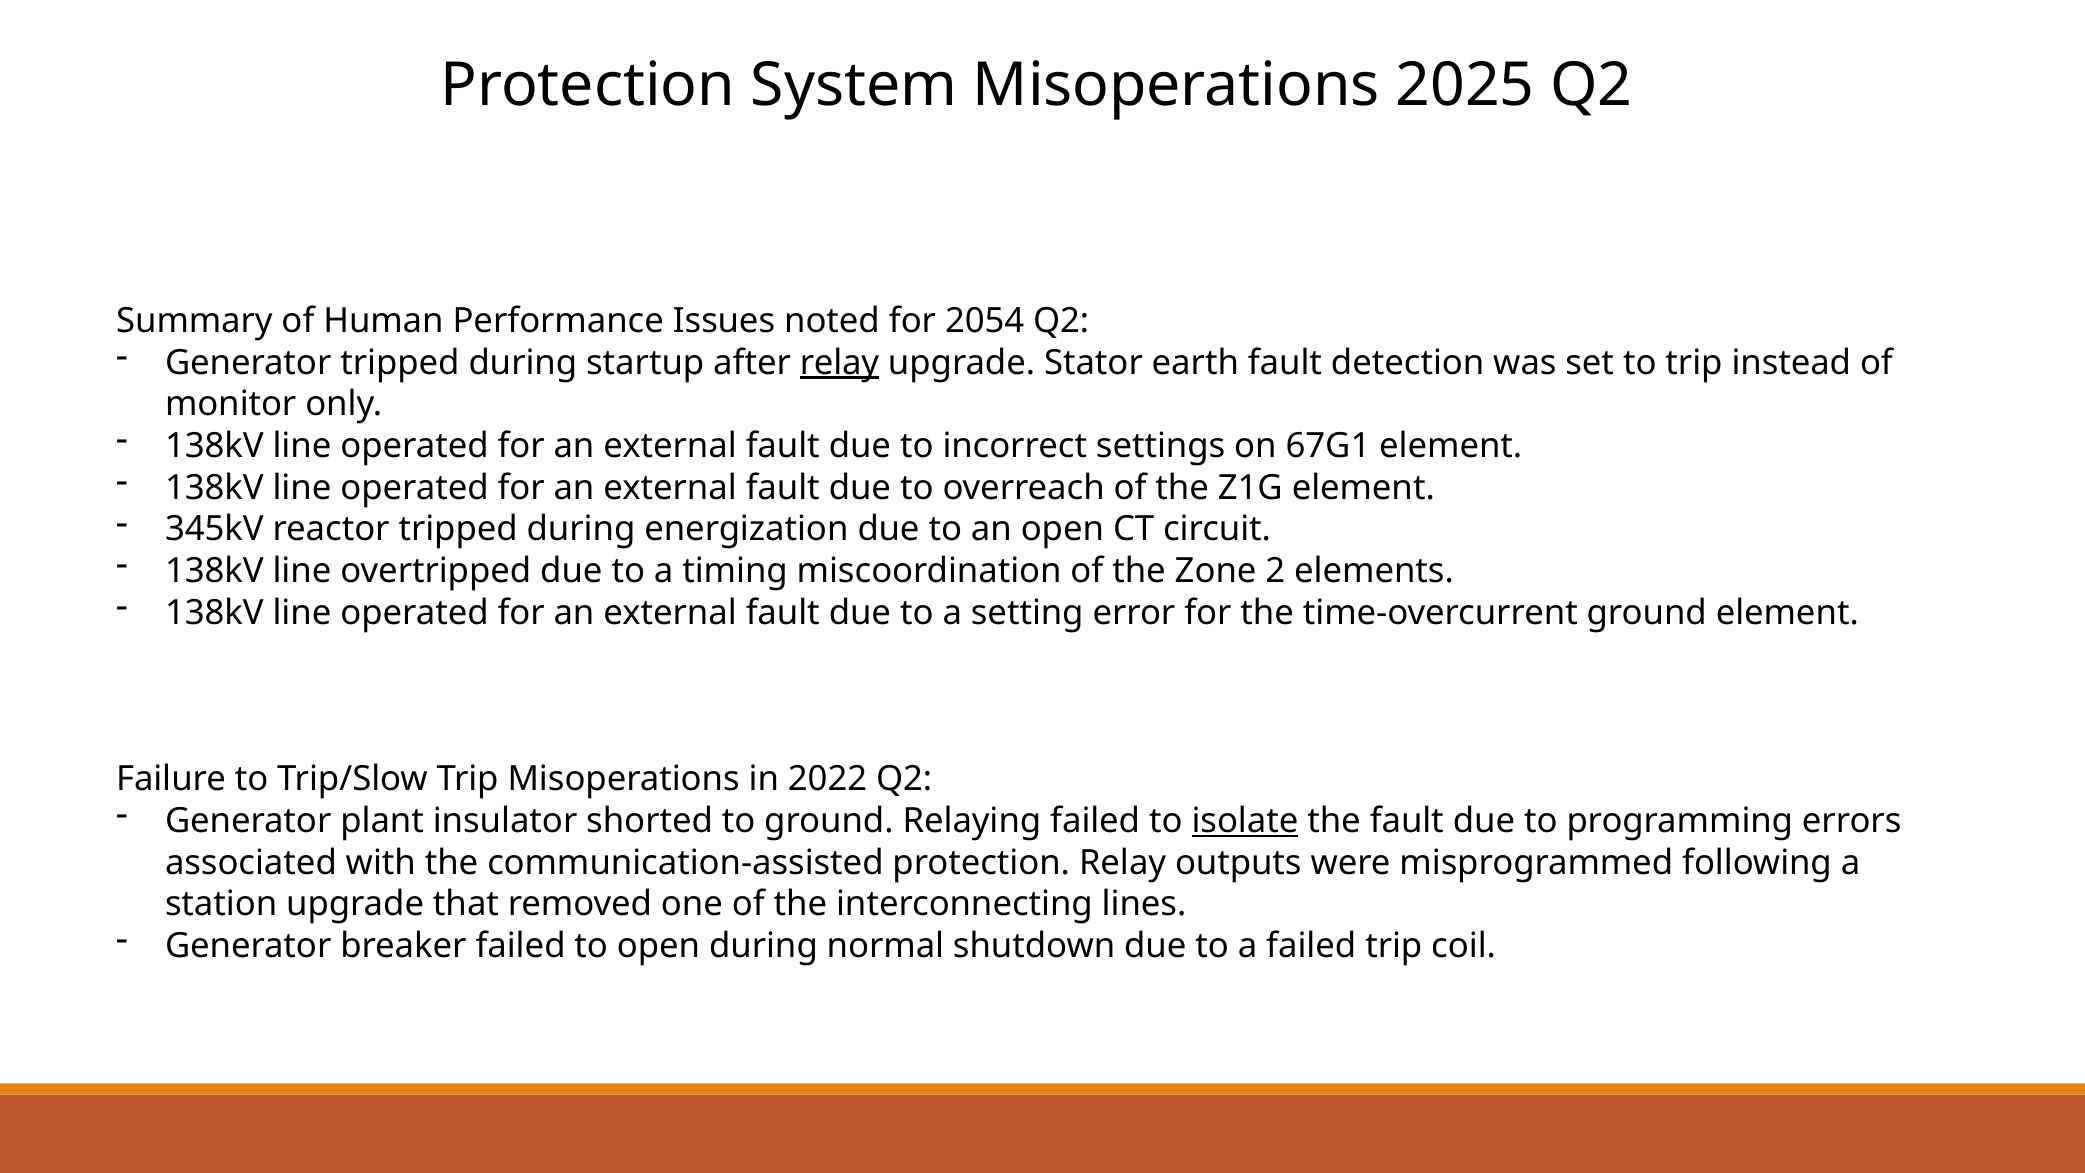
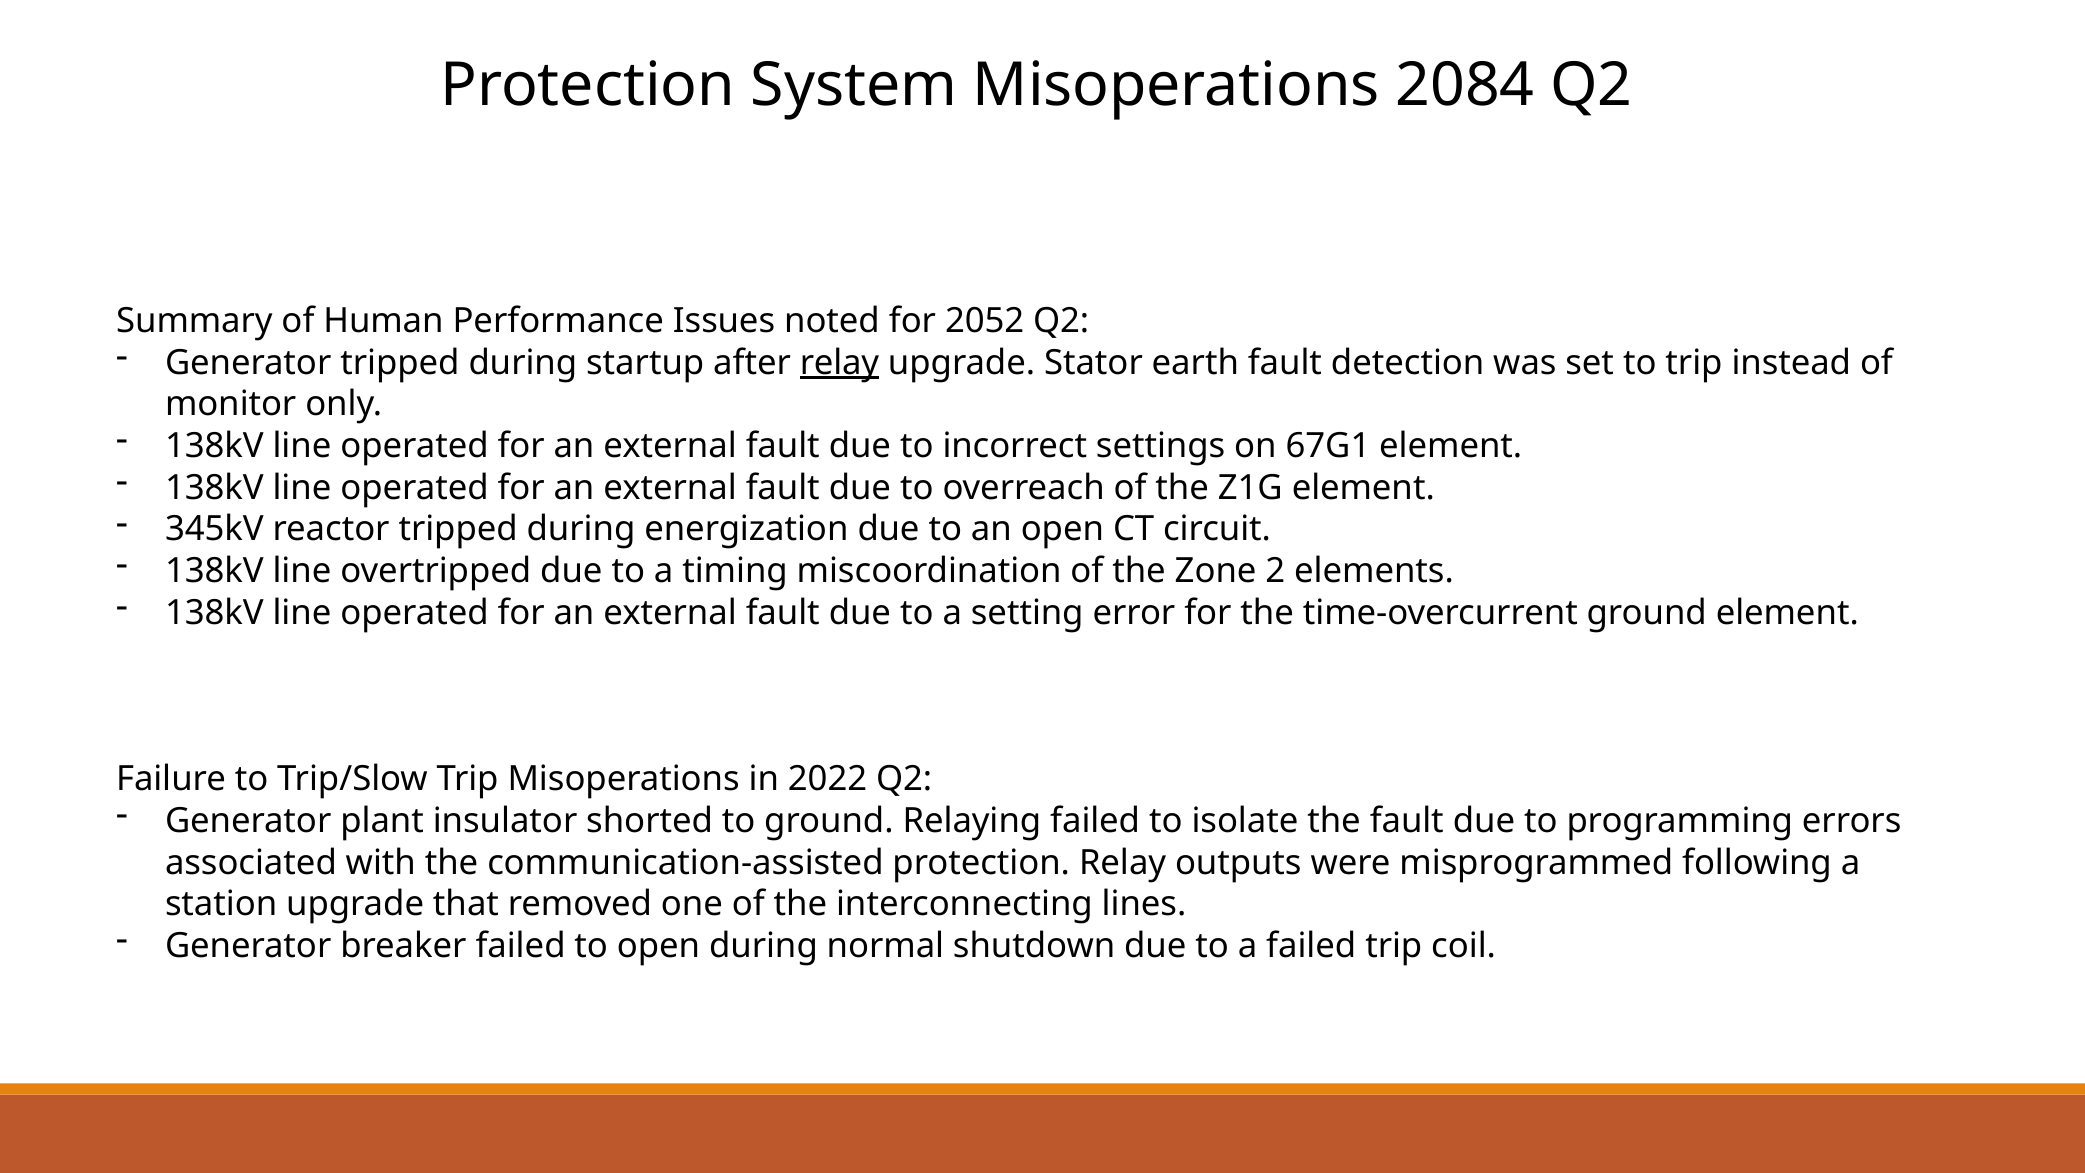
2025: 2025 -> 2084 (1465, 86)
2054: 2054 -> 2052 (985, 321)
isolate underline: present -> none (1245, 821)
